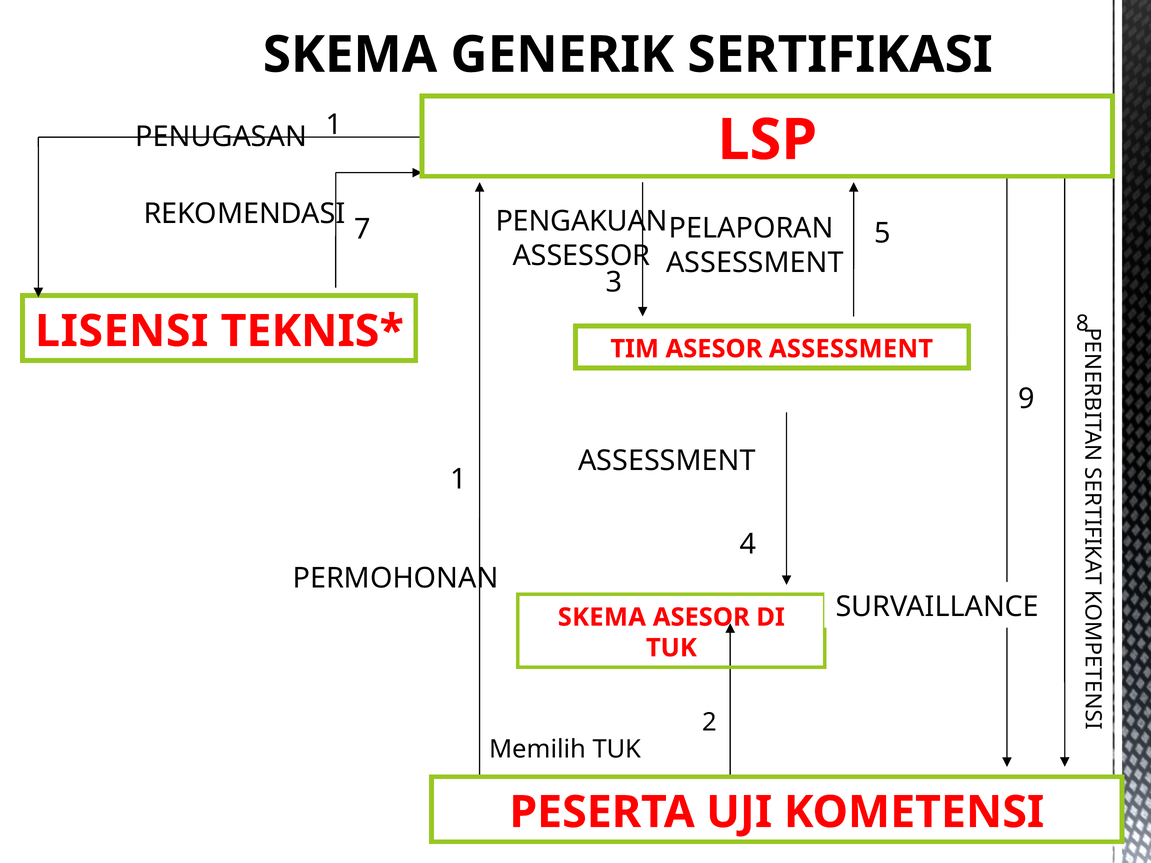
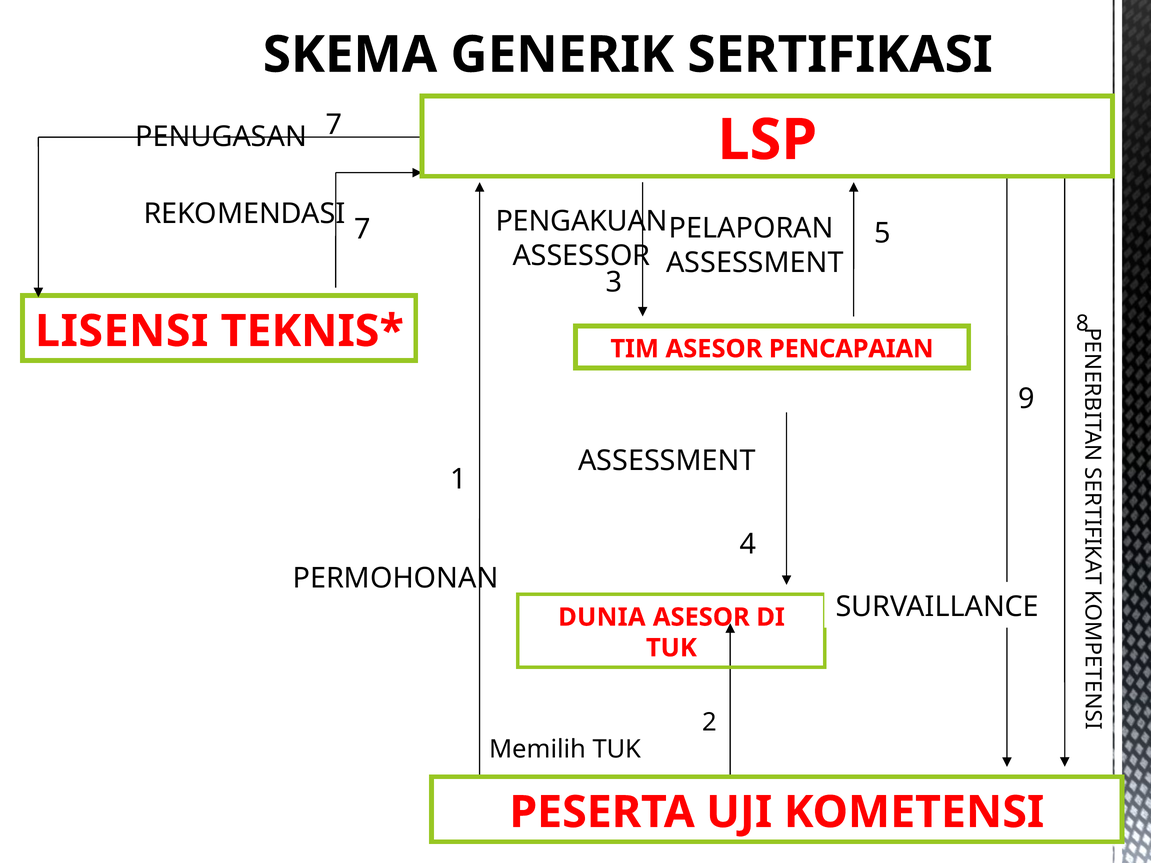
PENUGASAN 1: 1 -> 7 (334, 125)
ASESOR ASSESSMENT: ASSESSMENT -> PENCAPAIAN (851, 349)
SKEMA: SKEMA -> DUNIA (602, 617)
